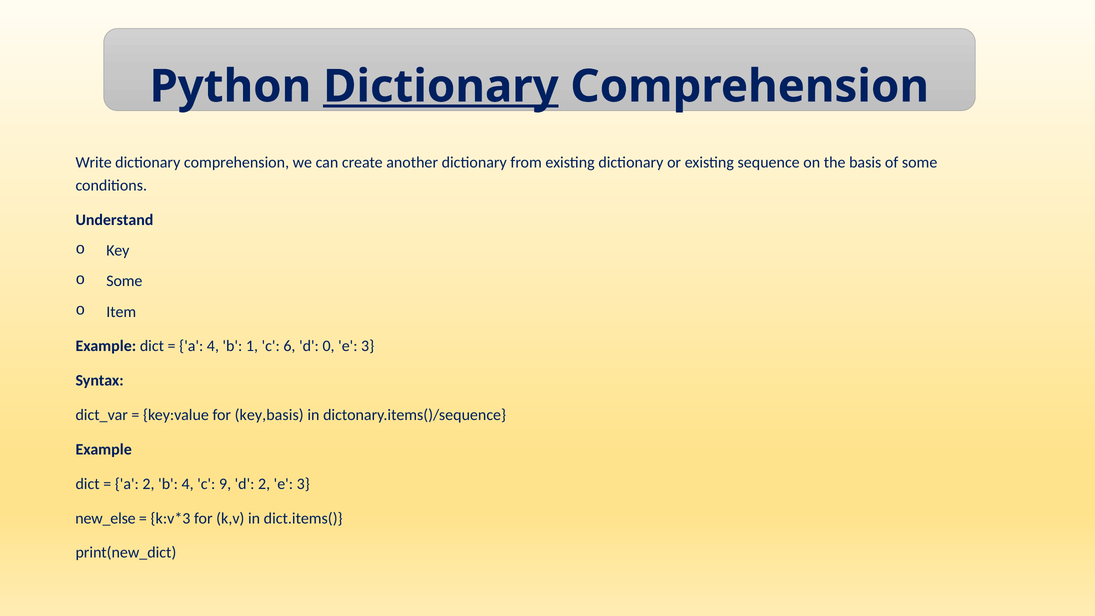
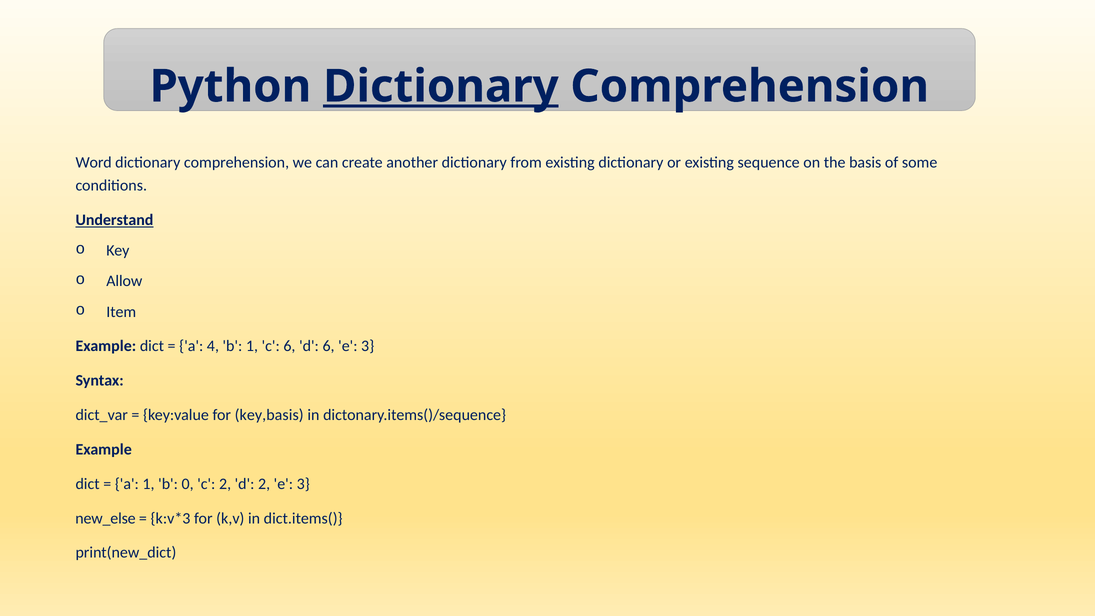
Write: Write -> Word (94, 163)
Understand underline: none -> present (114, 220)
Some: Some -> Allow (124, 281)
d 0: 0 -> 6 (329, 346)
a 2: 2 -> 1 (149, 484)
b 4: 4 -> 0 (188, 484)
c 9: 9 -> 2 (225, 484)
